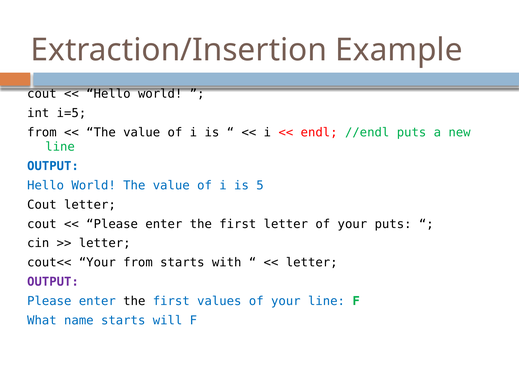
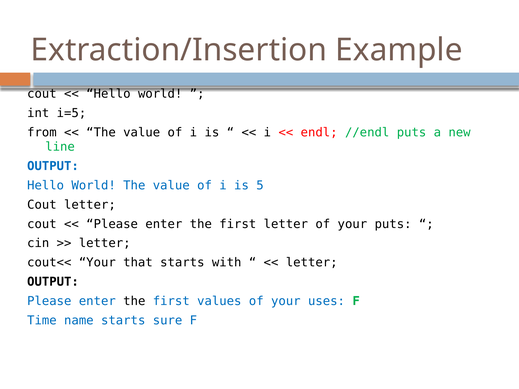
Your from: from -> that (138, 263)
OUTPUT colour: purple -> black (53, 282)
your line: line -> uses (326, 301)
What: What -> Time (42, 321)
will: will -> sure (168, 321)
